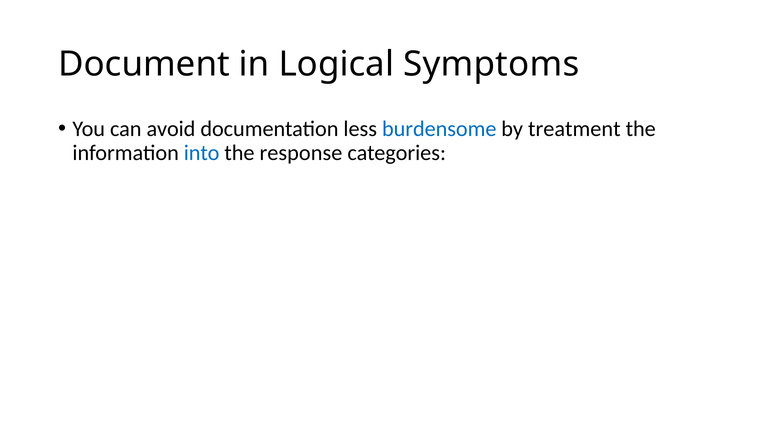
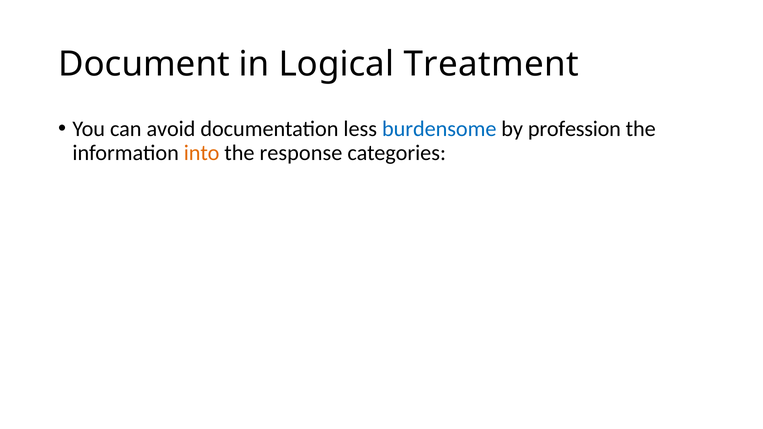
Symptoms: Symptoms -> Treatment (491, 64)
treatment: treatment -> profession (574, 129)
into colour: blue -> orange (202, 153)
